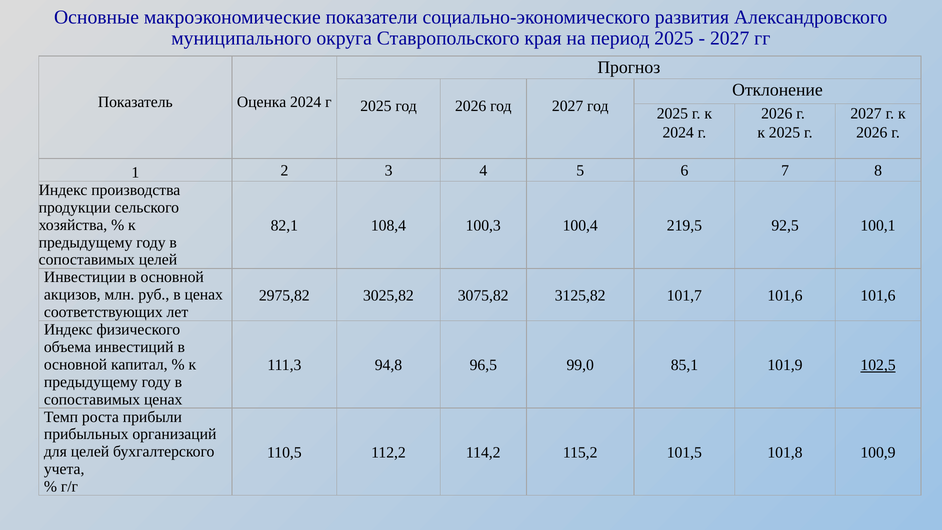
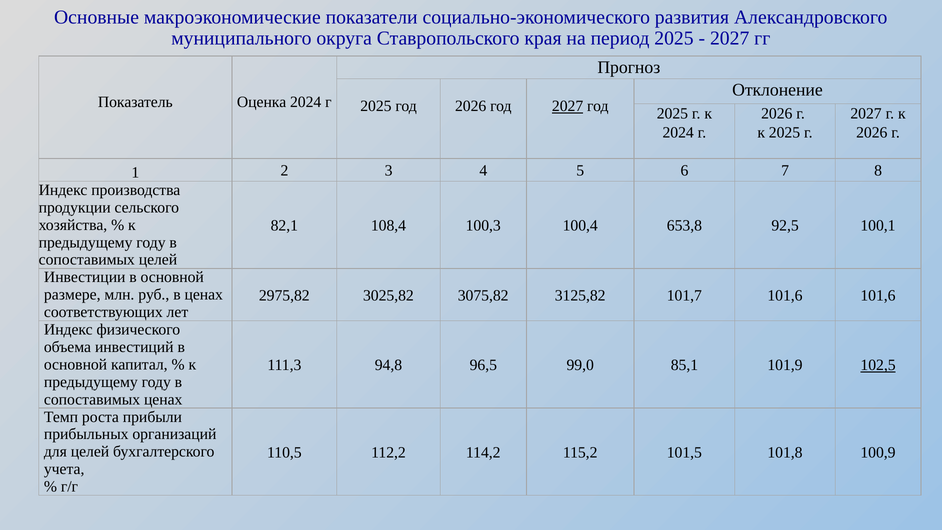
2027 underline: none -> present (568, 106)
219,5: 219,5 -> 653,8 (684, 225)
акцизов: акцизов -> размере (72, 295)
